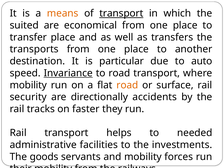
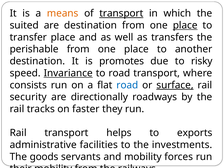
are economical: economical -> destination (91, 25)
place underline: none -> present (185, 25)
transports: transports -> perishable (34, 49)
particular: particular -> promotes (122, 61)
auto: auto -> risky (202, 61)
mobility: mobility -> consists (28, 85)
road colour: orange -> blue (127, 85)
surface underline: none -> present (175, 85)
accidents: accidents -> roadways (155, 97)
needed: needed -> exports (195, 133)
